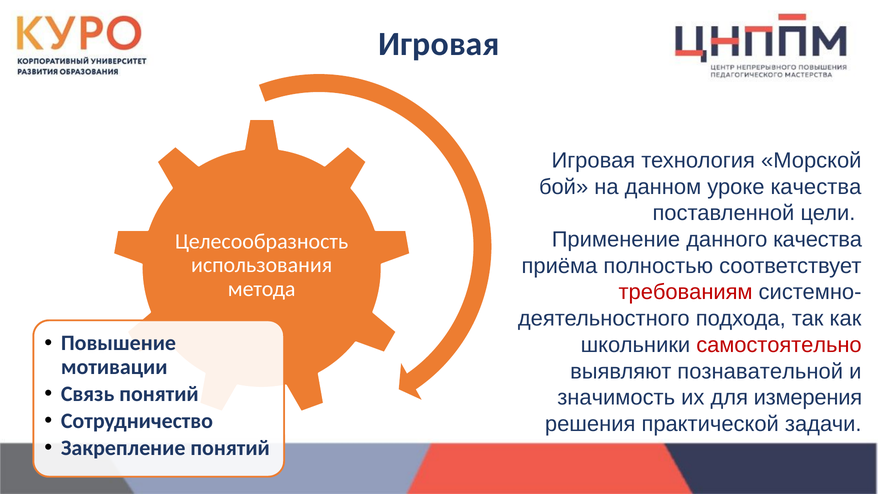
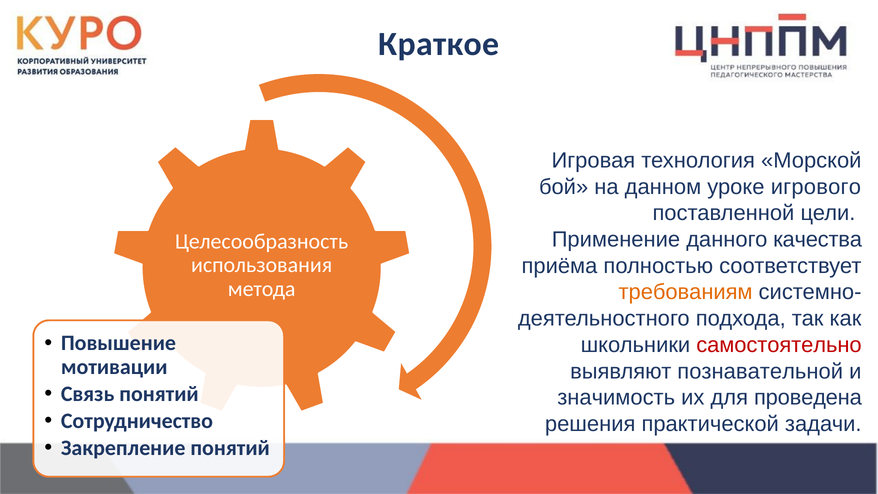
Игровая: Игровая -> Краткое (439, 44)
уроке качества: качества -> игрового (816, 187)
требованиям colour: red -> orange (686, 292)
измерения: измерения -> проведена (808, 397)
